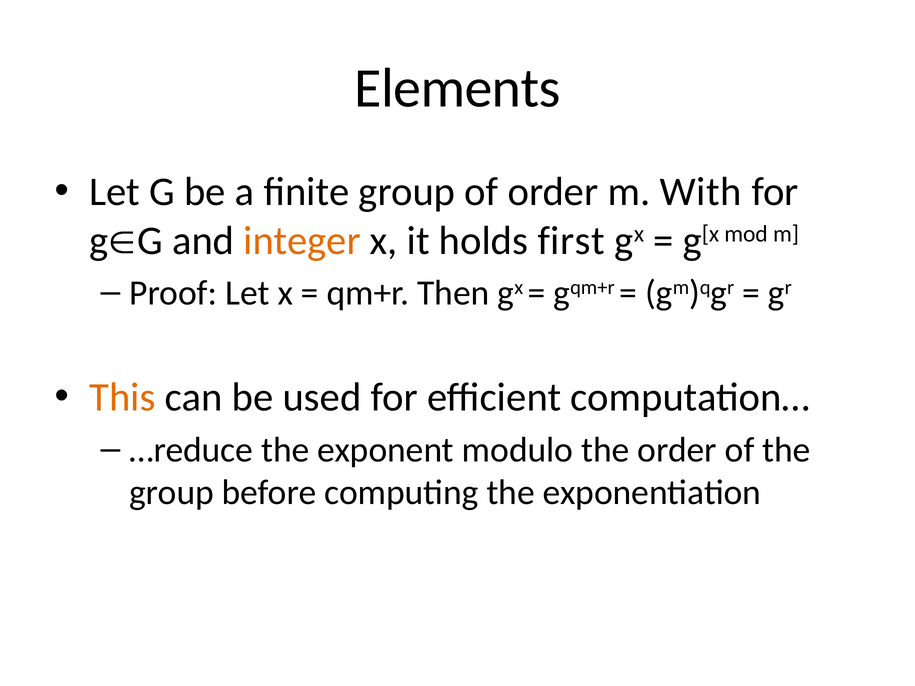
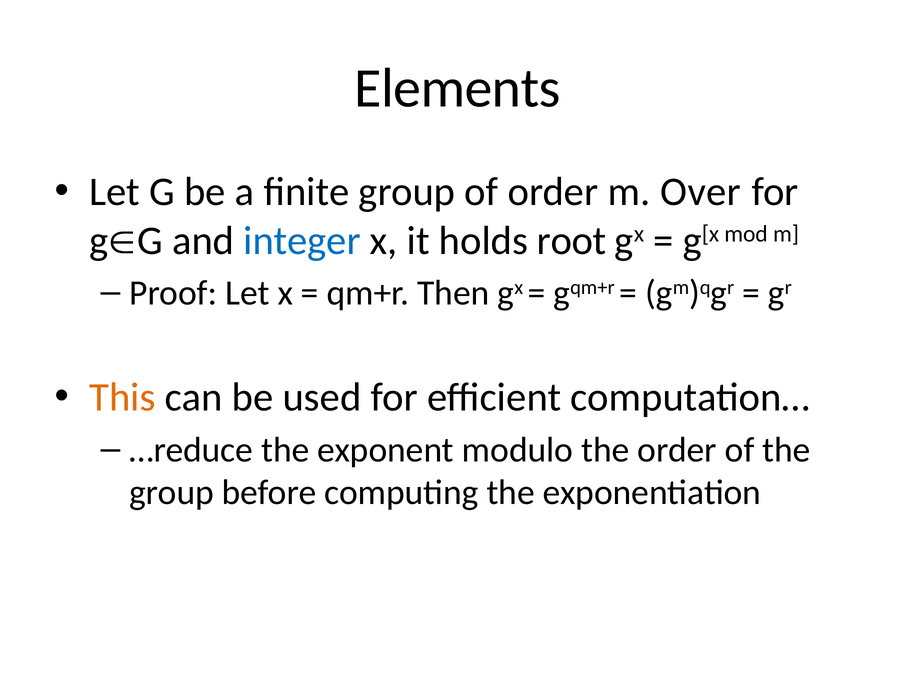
With: With -> Over (701, 192)
integer colour: orange -> blue (302, 241)
first: first -> root (572, 241)
